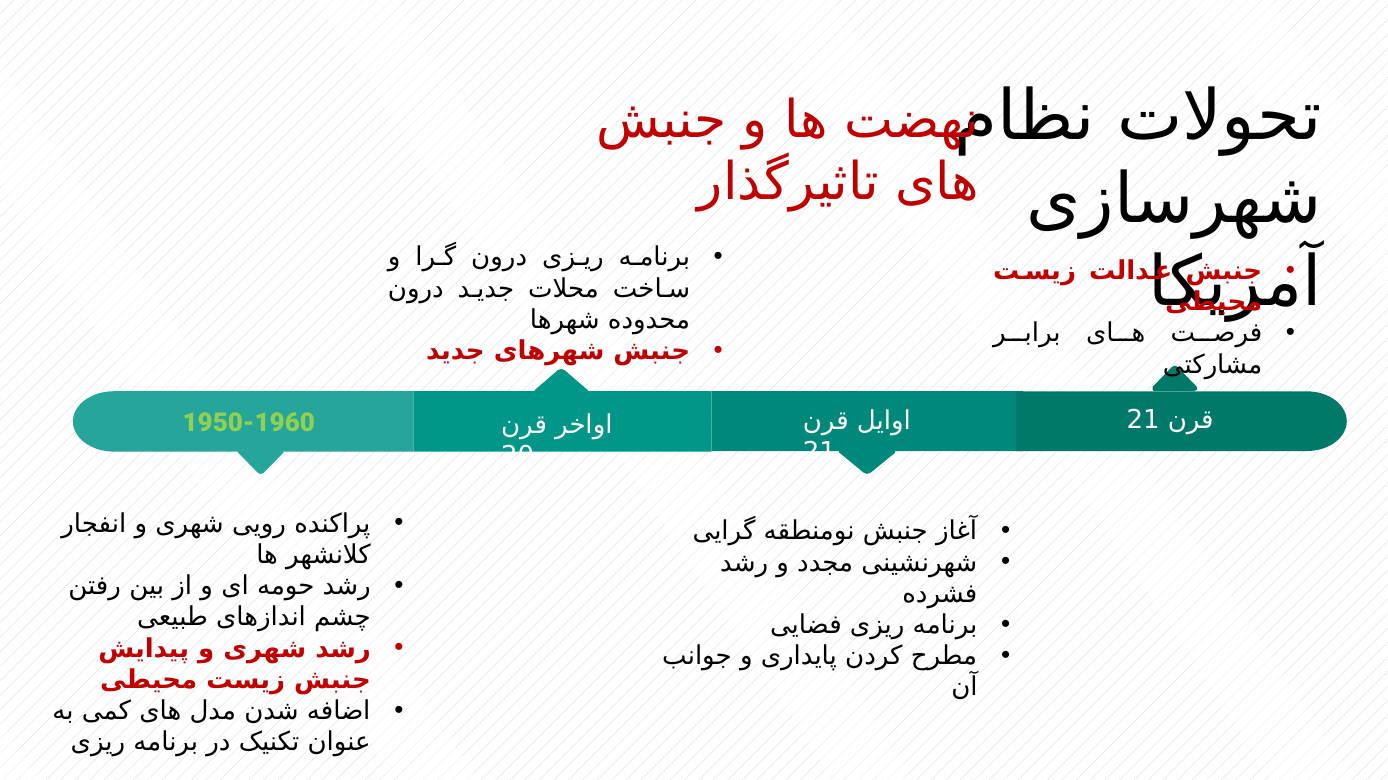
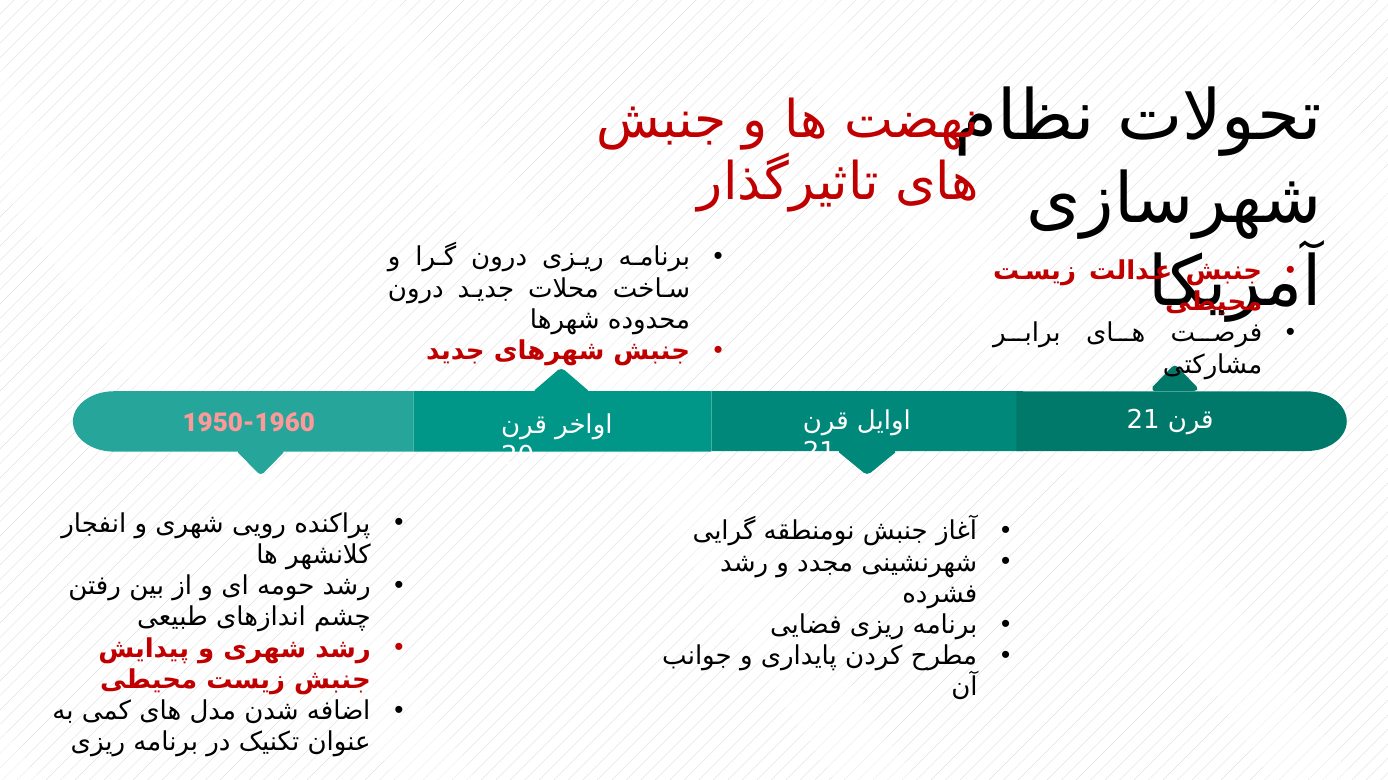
1950-1960 colour: light green -> pink (249, 423)
